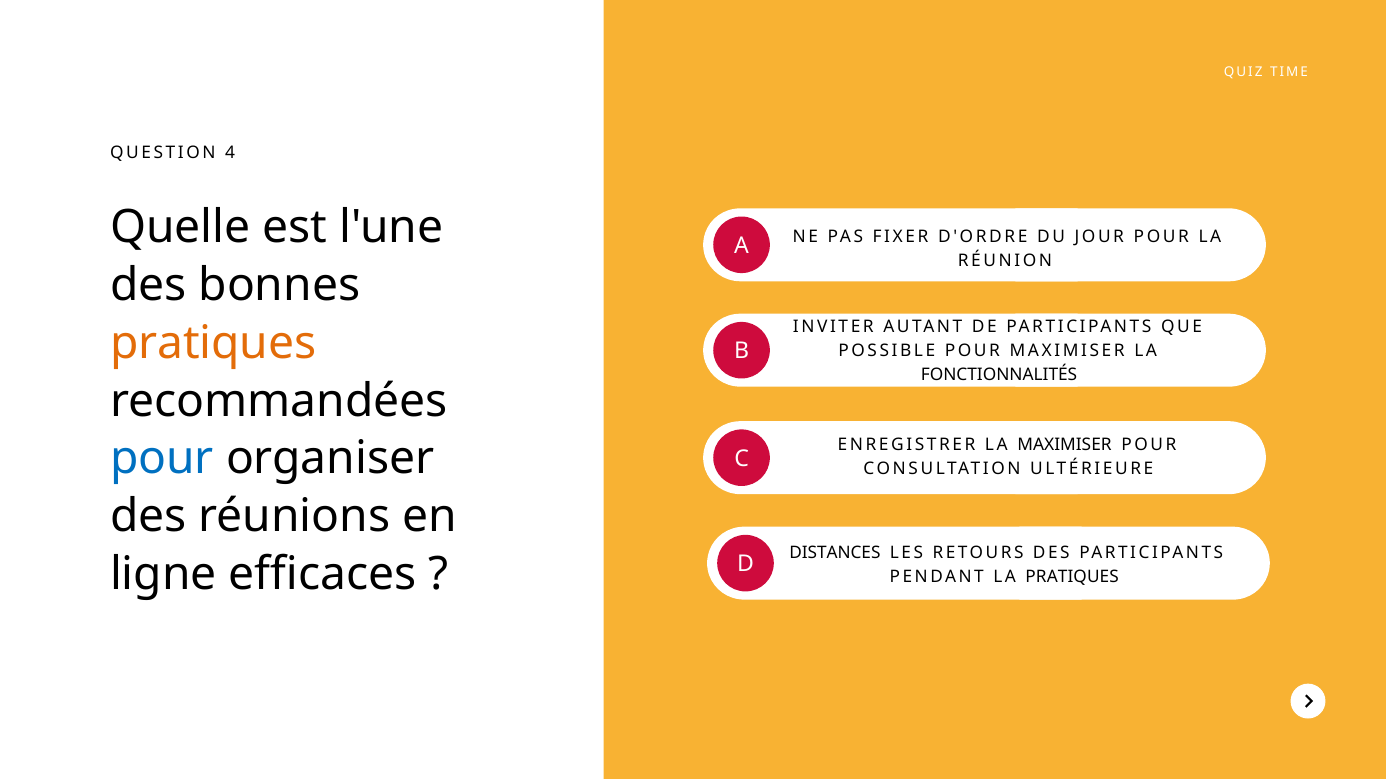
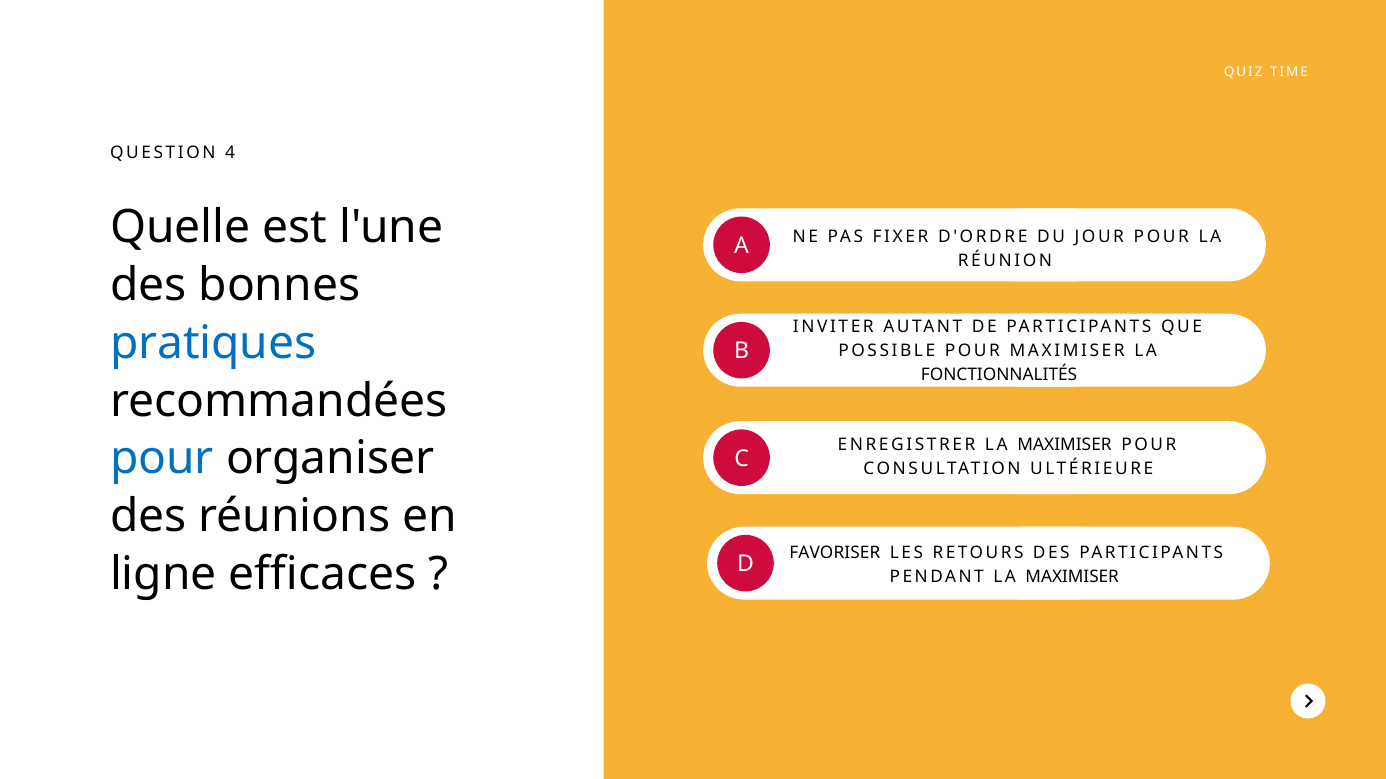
pratiques colour: orange -> blue (213, 343)
DISTANCES: DISTANCES -> FAVORISER (835, 553)
PENDANT LA PRATIQUES: PRATIQUES -> MAXIMISER (1072, 577)
